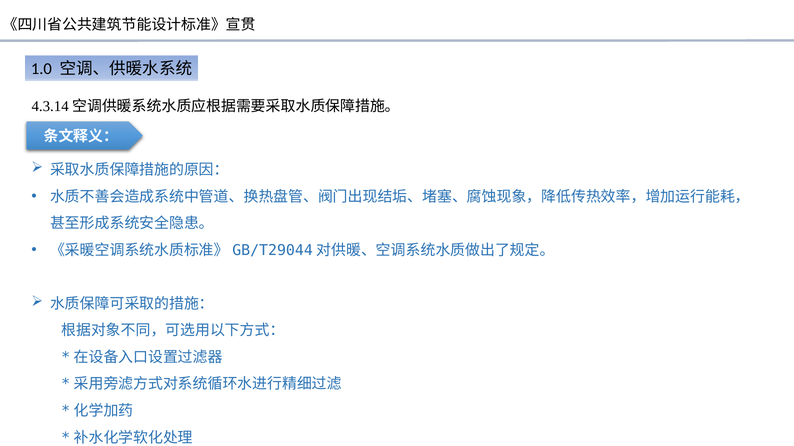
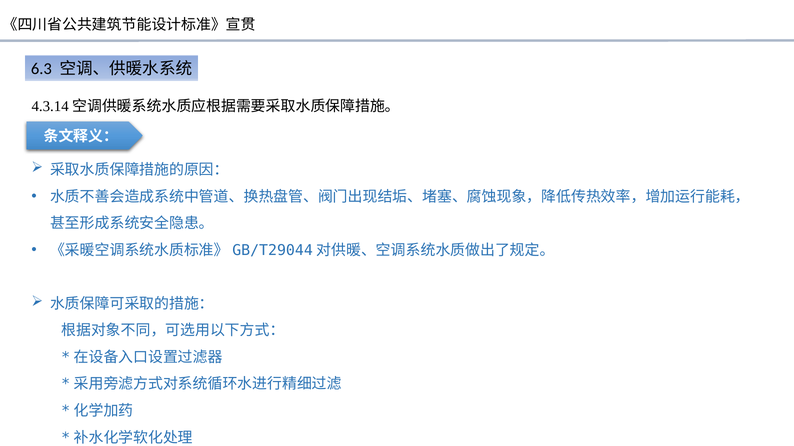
1.0: 1.0 -> 6.3 (41, 69)
